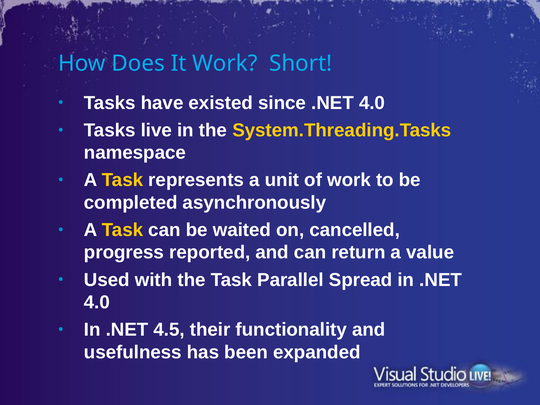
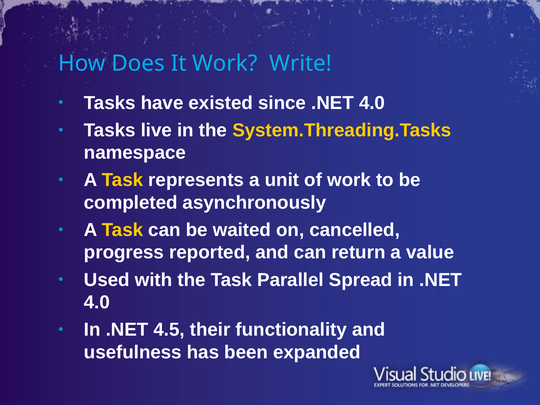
Short: Short -> Write (301, 64)
